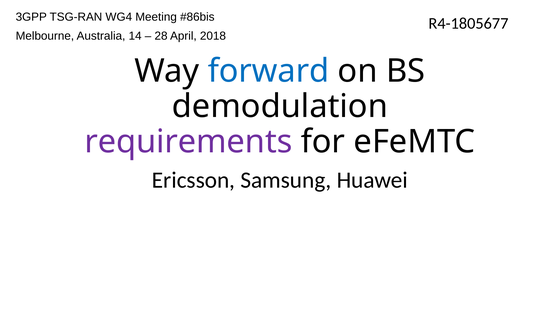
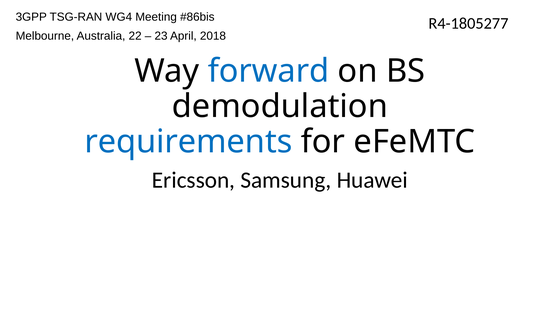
R4-1805677: R4-1805677 -> R4-1805277 (468, 23)
14: 14 -> 22 (135, 36)
28: 28 -> 23 (161, 36)
requirements colour: purple -> blue (188, 142)
